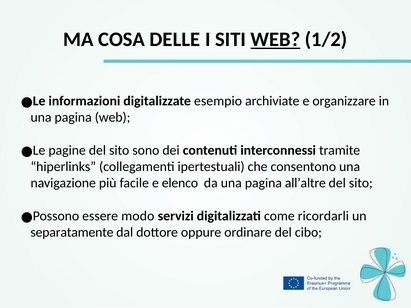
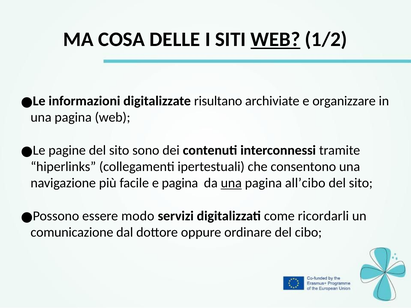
esempio: esempio -> risultano (218, 101)
e elenco: elenco -> pagina (180, 183)
una underline: none -> present (231, 183)
all’altre: all’altre -> all’cibo (305, 183)
separatamente: separatamente -> comunicazione (72, 233)
